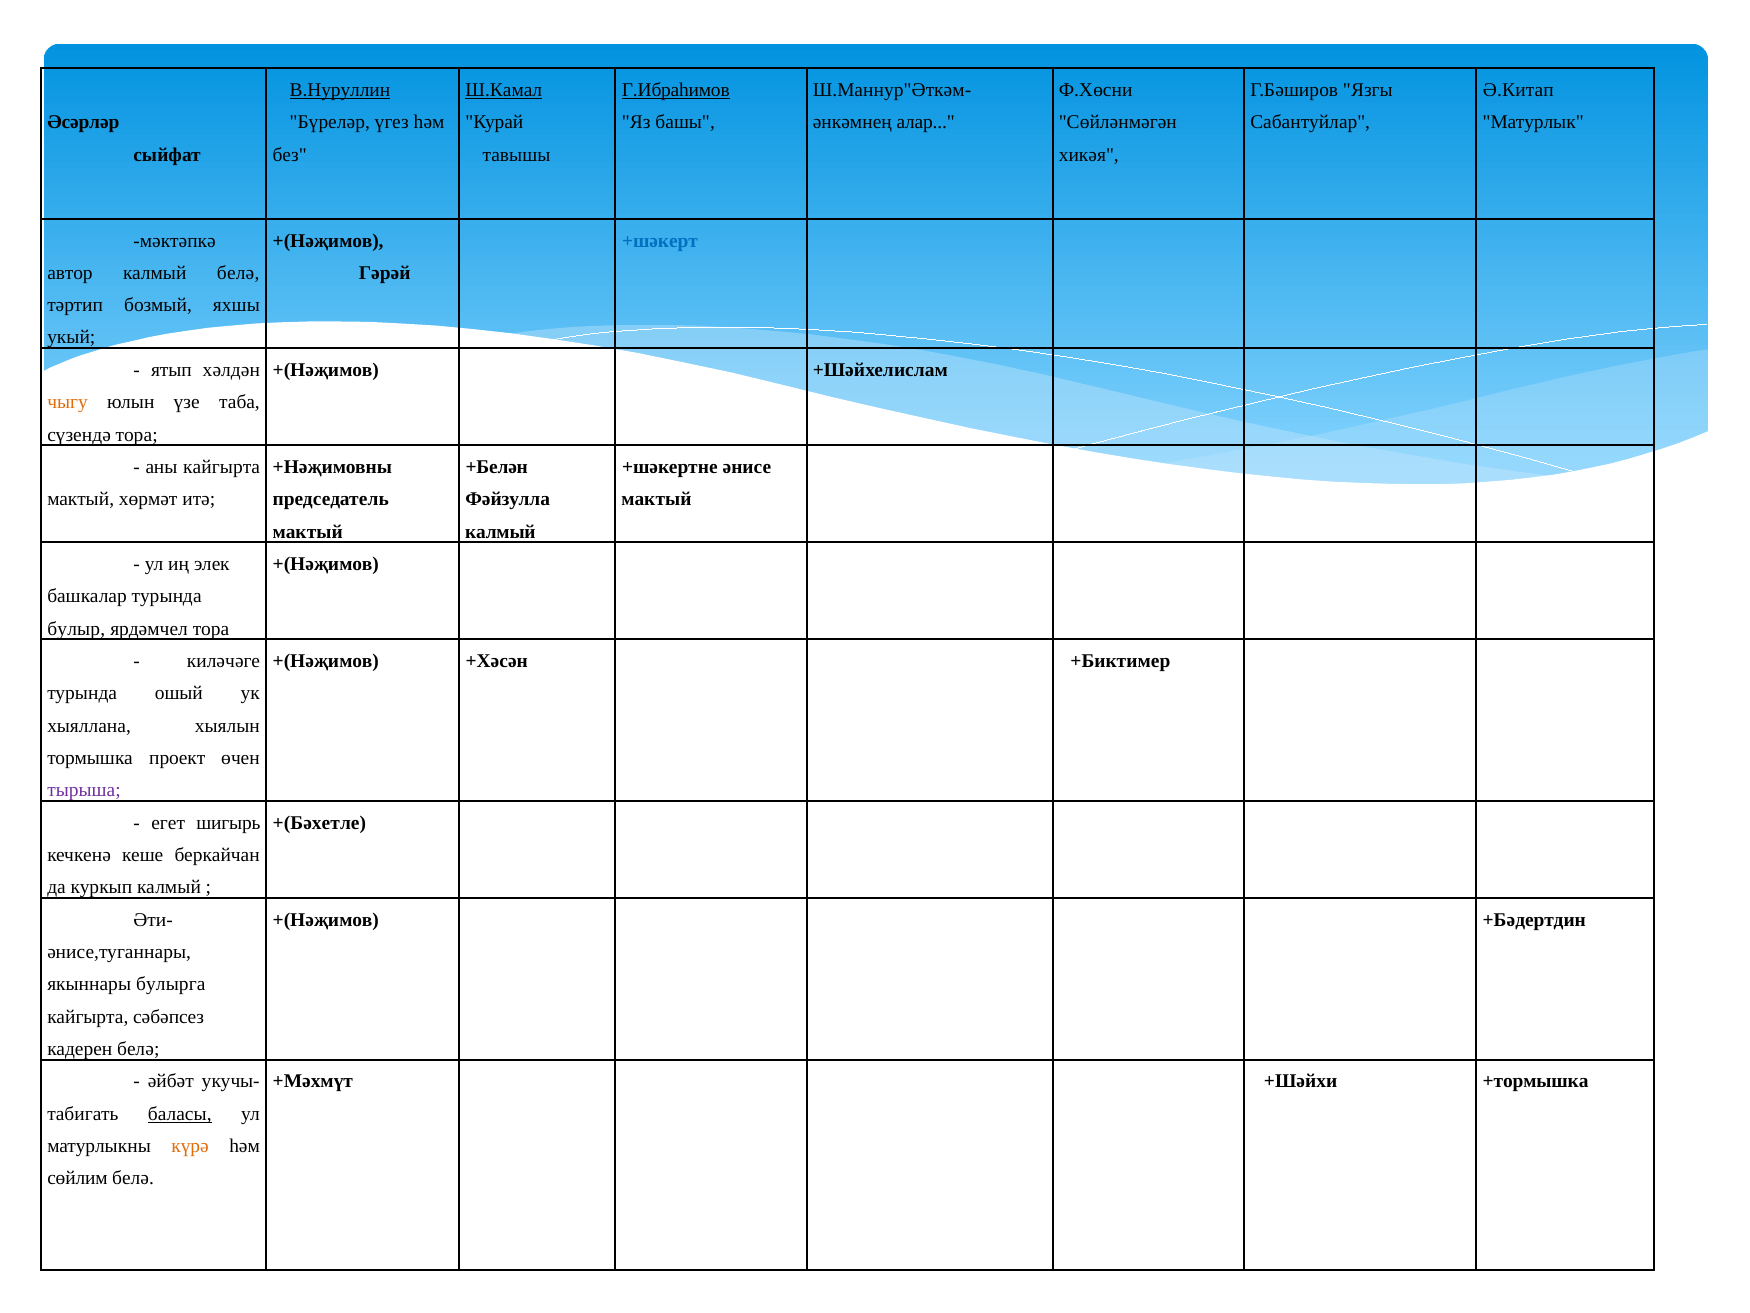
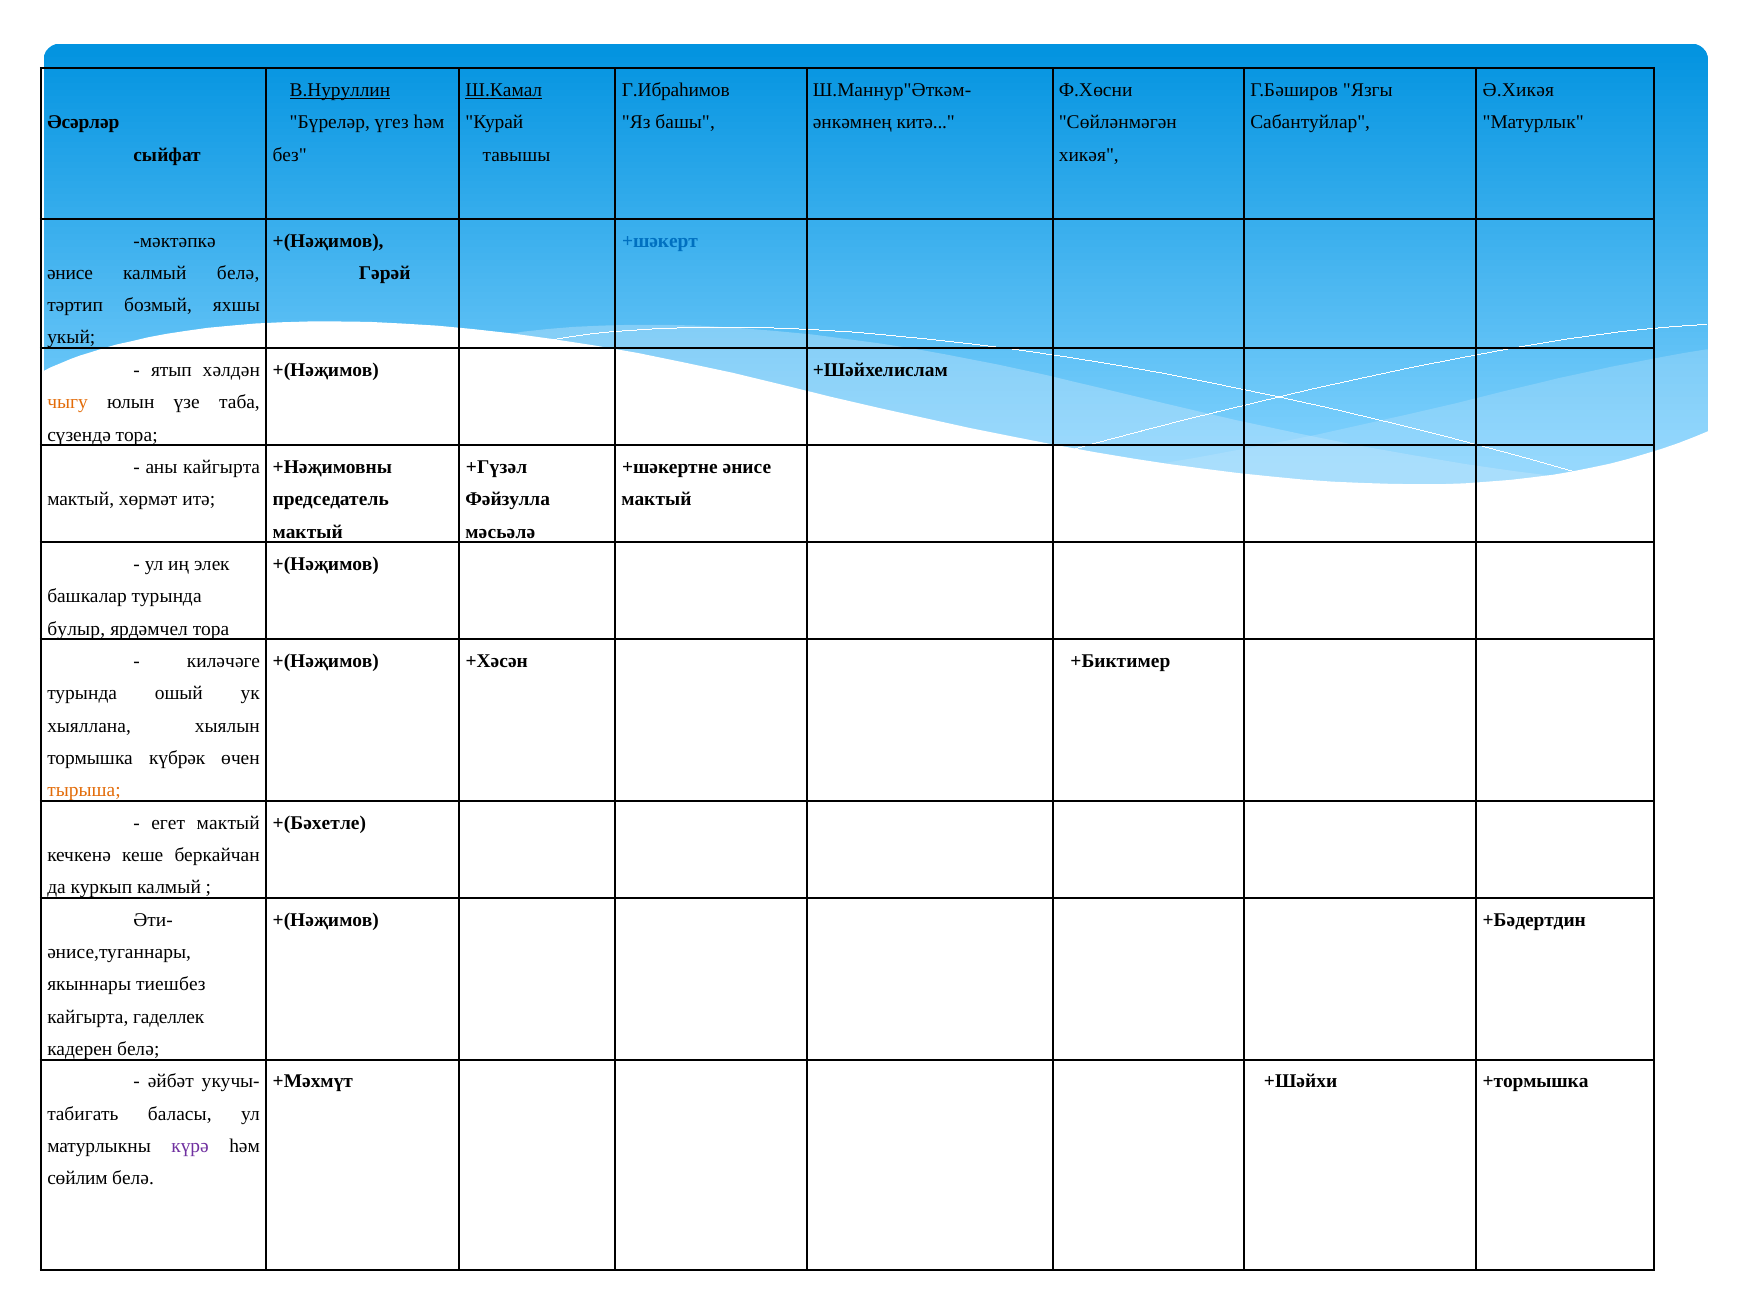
Г.Ибраһимов underline: present -> none (676, 90)
Ә.Китап: Ә.Китап -> Ә.Хикәя (1518, 90)
алар: алар -> китә (926, 122)
автор: автор -> әнисе (70, 273)
+Белән: +Белән -> +Гүзәл (497, 467)
калмый: калмый -> мәсьәлә (500, 531)
проект: проект -> күбрәк (177, 758)
тырыша colour: purple -> orange (84, 790)
егет шигырь: шигырь -> мактый (228, 822)
булырга: булырга -> тиешбез (171, 984)
сәбәпсез: сәбәпсез -> гаделлек (169, 1016)
баласы underline: present -> none (180, 1113)
күрә colour: orange -> purple (190, 1146)
